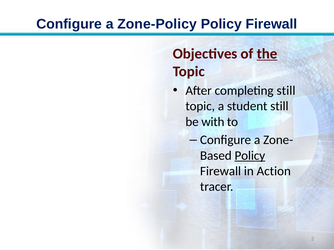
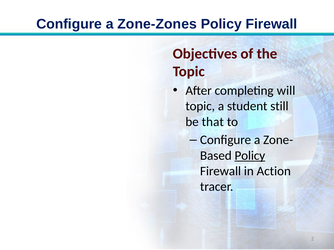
Zone-Policy: Zone-Policy -> Zone-Zones (157, 24)
the underline: present -> none (267, 54)
completing still: still -> will (286, 91)
with: with -> that (213, 122)
